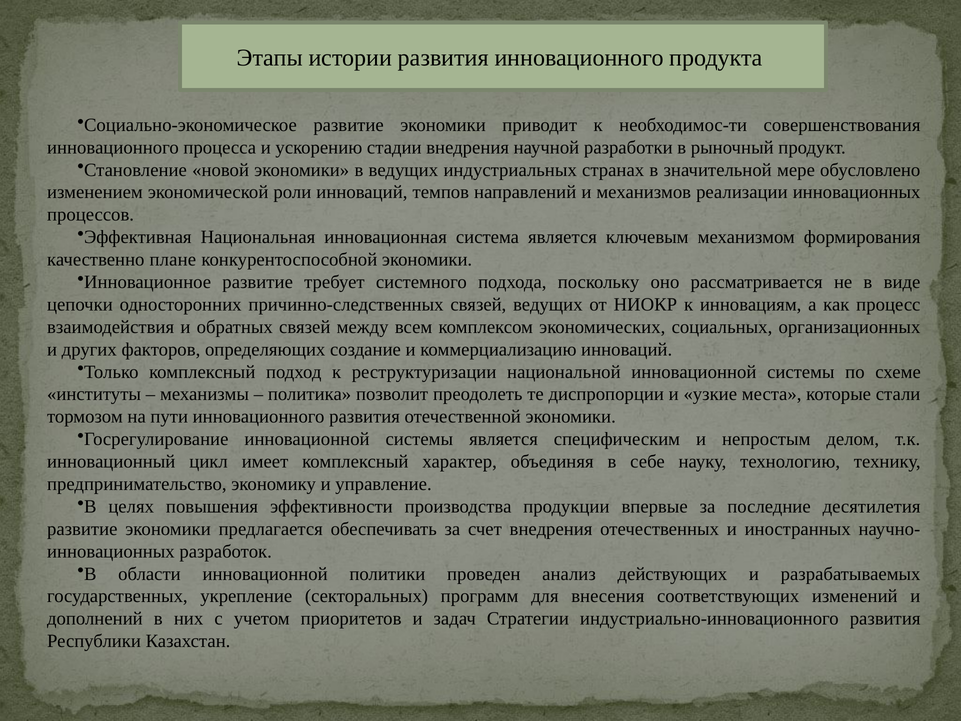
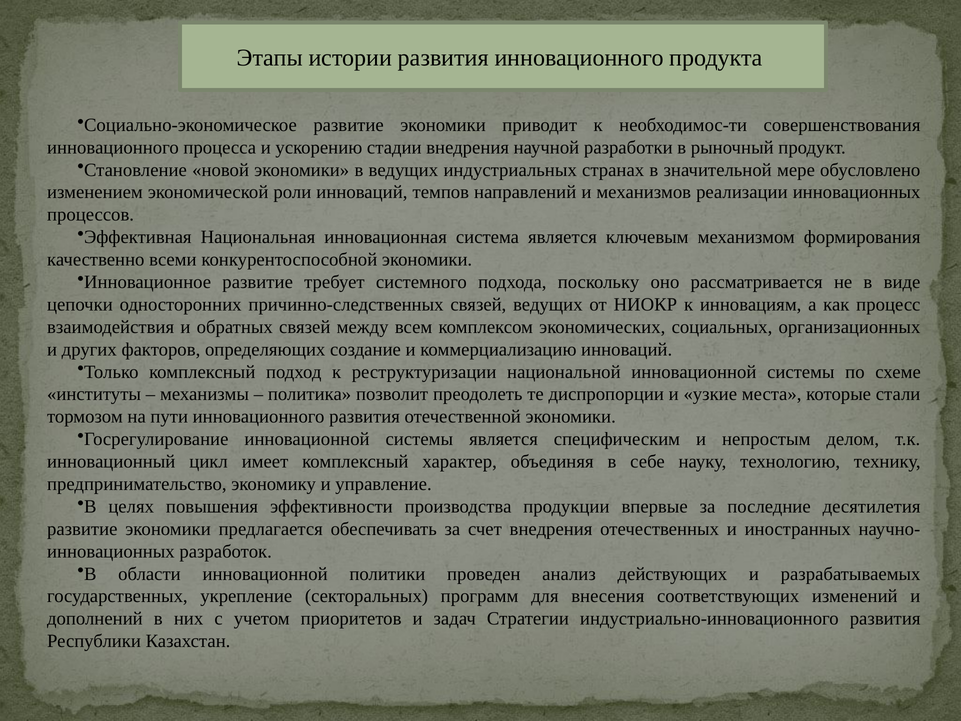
плане: плане -> всеми (173, 260)
